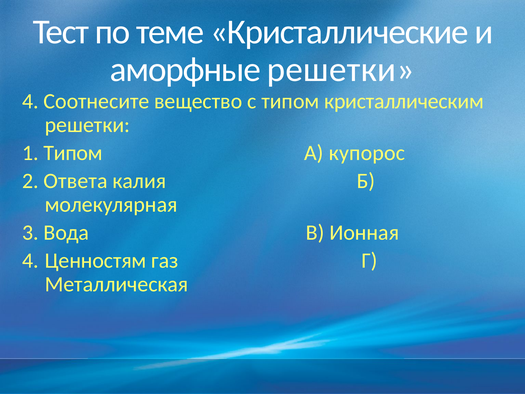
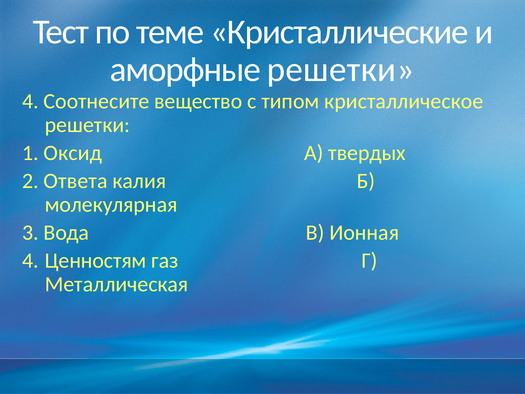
кристаллическим: кристаллическим -> кристаллическое (404, 101)
1 Типом: Типом -> Оксид (73, 153)
купорос: купорос -> твердых (367, 153)
